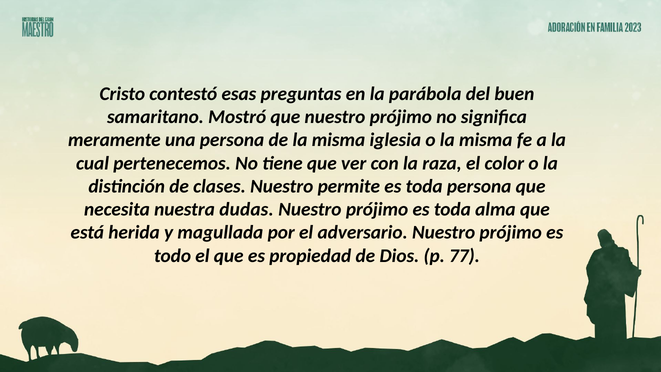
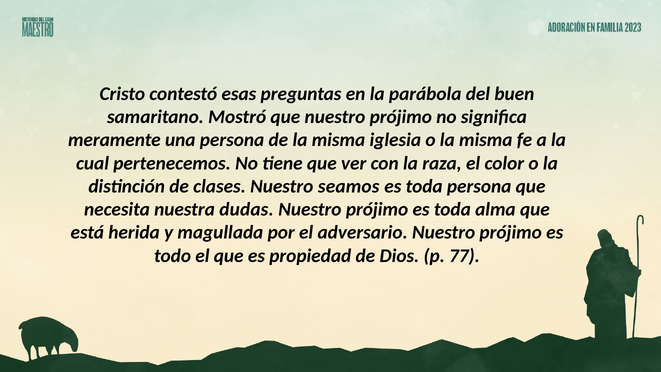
permite: permite -> seamos (349, 186)
